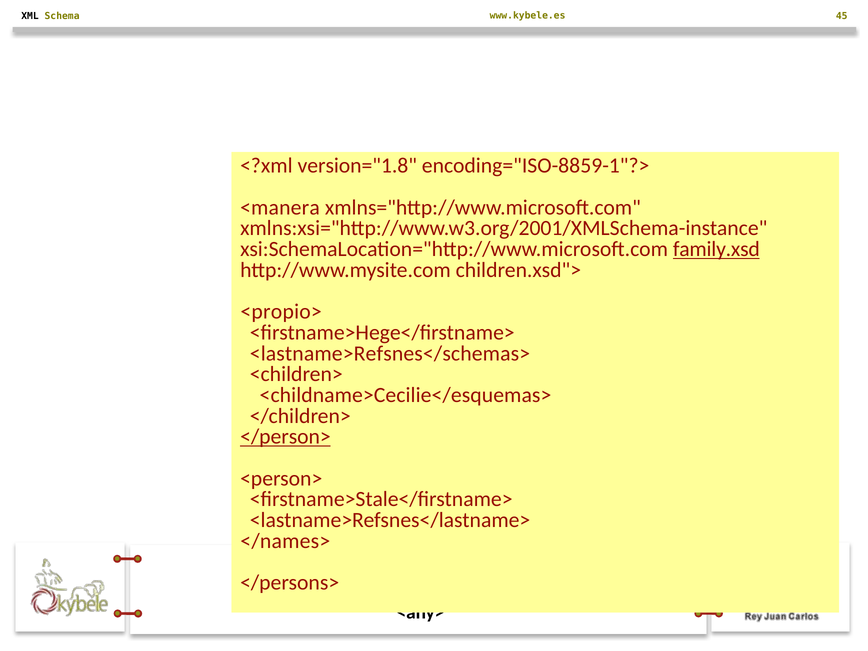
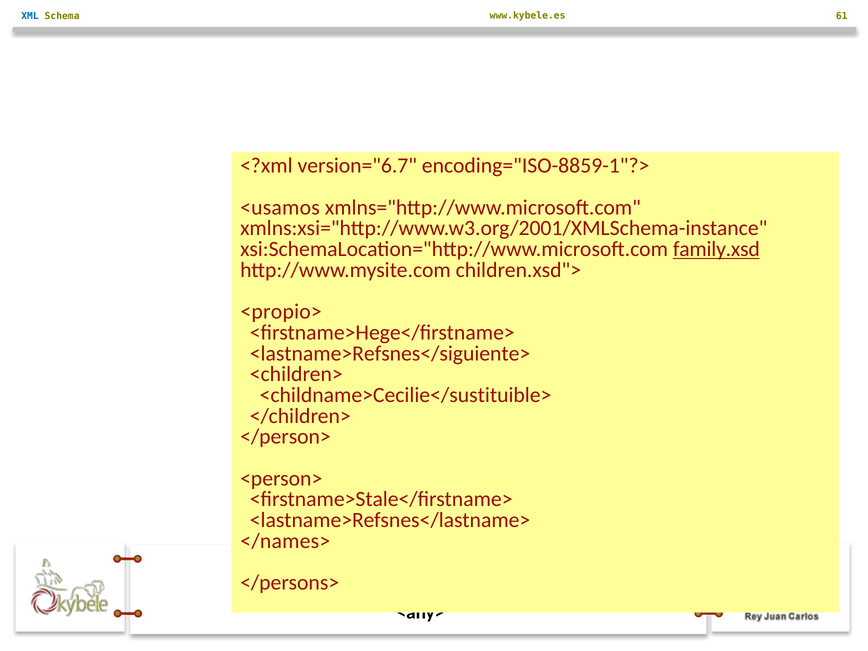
XML colour: black -> blue (30, 16)
45: 45 -> 61 (842, 16)
version="1.8: version="1.8 -> version="6.7 (357, 166)
<manera: <manera -> <usamos (280, 207)
<lastname>Refsnes</schemas>: <lastname>Refsnes</schemas> -> <lastname>Refsnes</siguiente> (390, 353)
<childname>Cecilie</esquemas>: <childname>Cecilie</esquemas> -> <childname>Cecilie</sustituible> (406, 395)
</person> underline: present -> none (285, 437)
